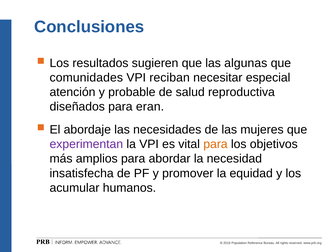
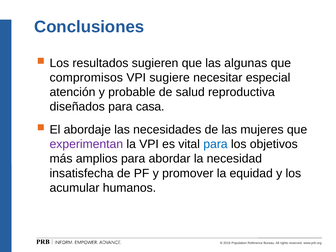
comunidades: comunidades -> compromisos (86, 78)
reciban: reciban -> sugiere (170, 78)
eran: eran -> casa (150, 107)
para colour: orange -> blue (215, 144)
